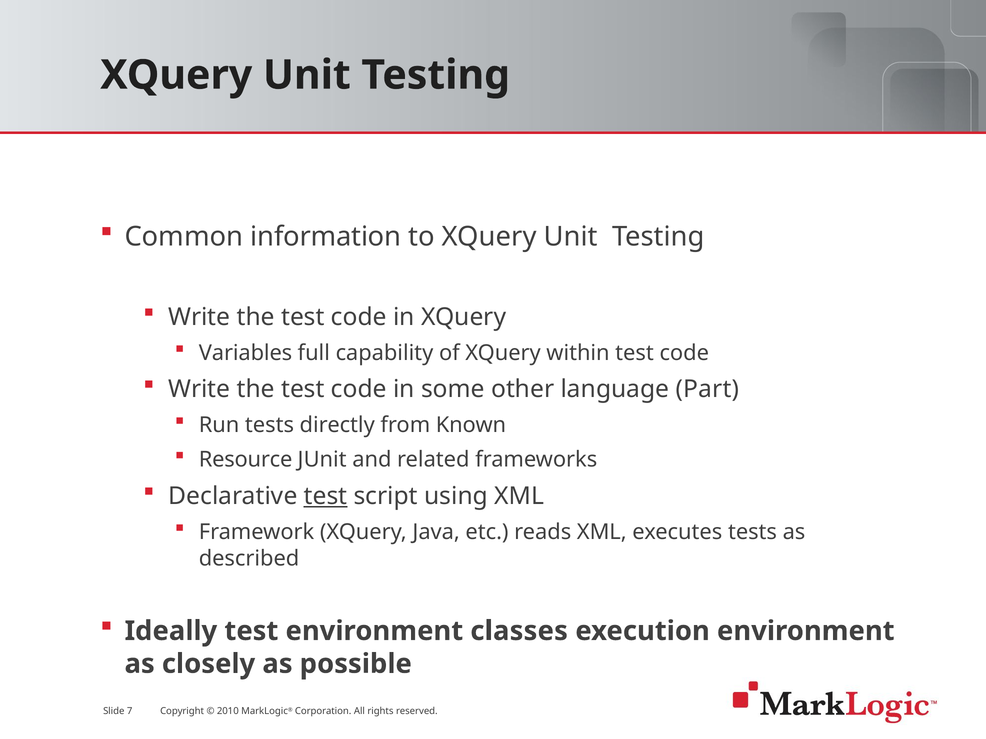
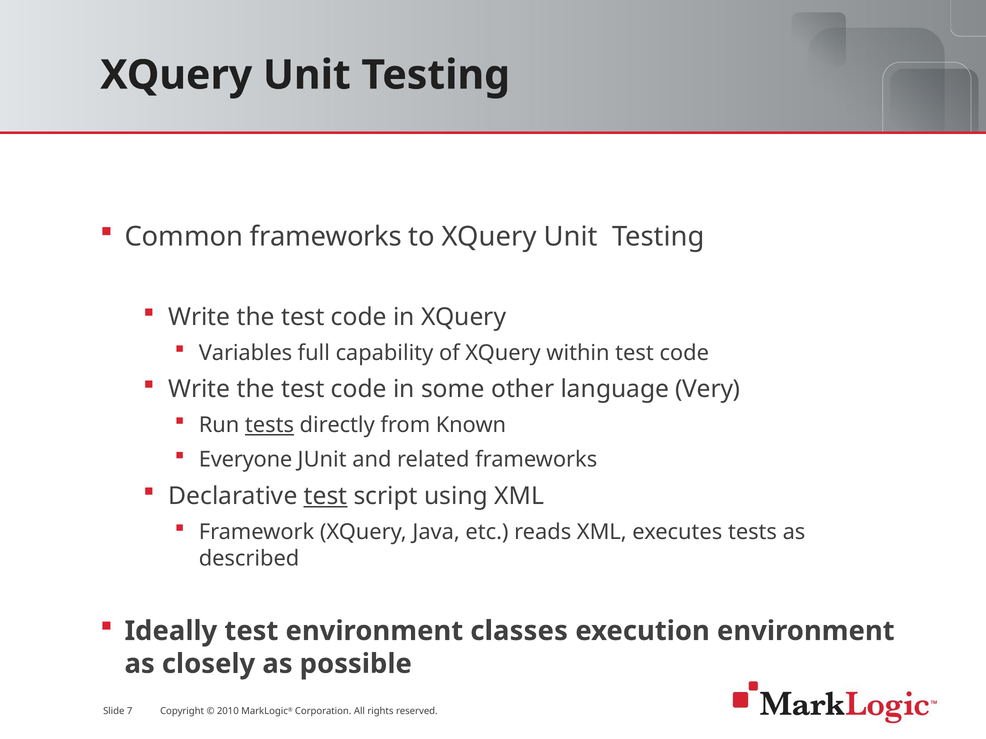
Common information: information -> frameworks (326, 237)
Part: Part -> Very (708, 390)
tests underline: none -> present (270, 426)
Resource: Resource -> Everyone (246, 460)
